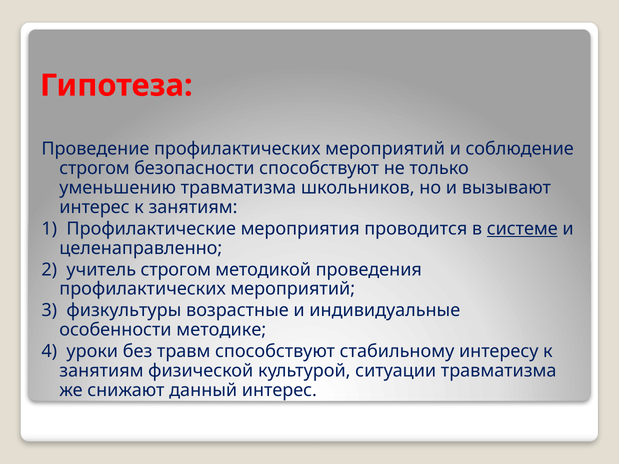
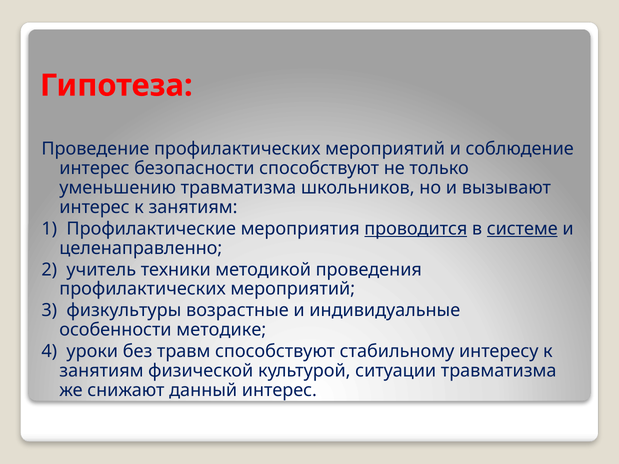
строгом: строгом -> интерес (94, 168)
проводится underline: none -> present (416, 229)
учитель строгом: строгом -> техники (176, 270)
